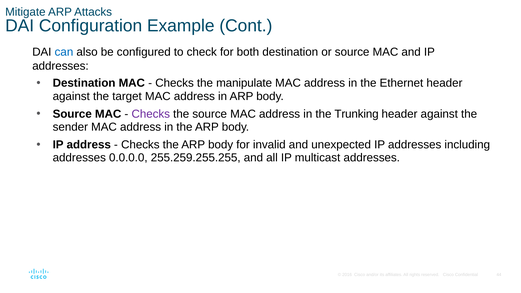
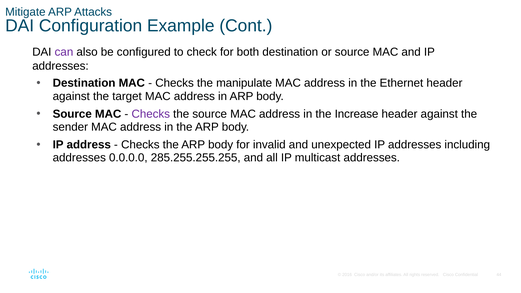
can colour: blue -> purple (64, 52)
Trunking: Trunking -> Increase (357, 114)
255.259.255.255: 255.259.255.255 -> 285.255.255.255 (196, 158)
